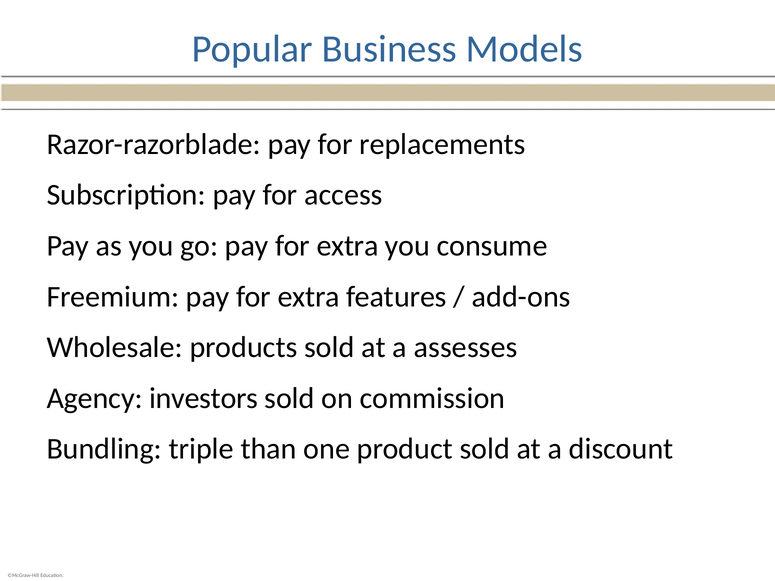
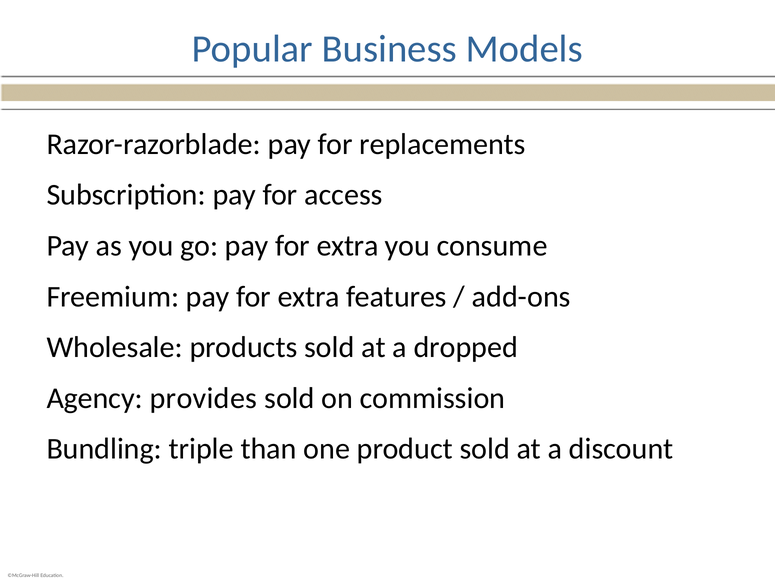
assesses: assesses -> dropped (466, 348)
investors: investors -> provides (203, 398)
